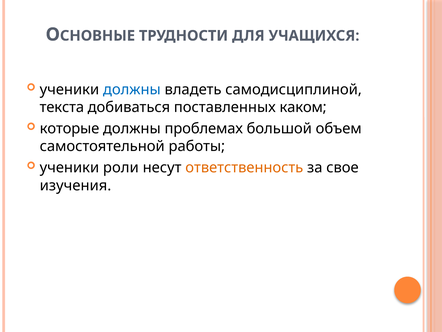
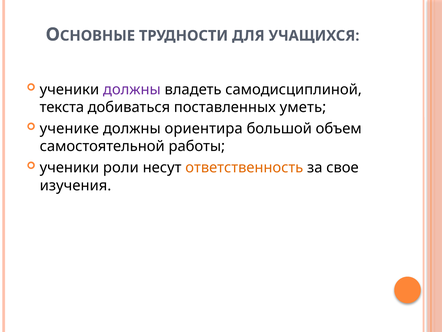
должны colour: blue -> purple (132, 89)
каком: каком -> уметь (303, 107)
которые: которые -> ученике (69, 128)
проблемах: проблемах -> ориентира (204, 128)
